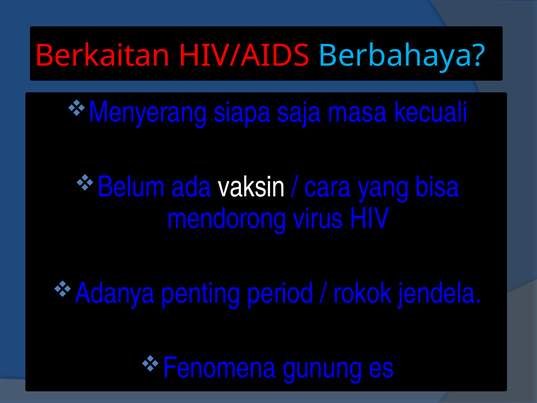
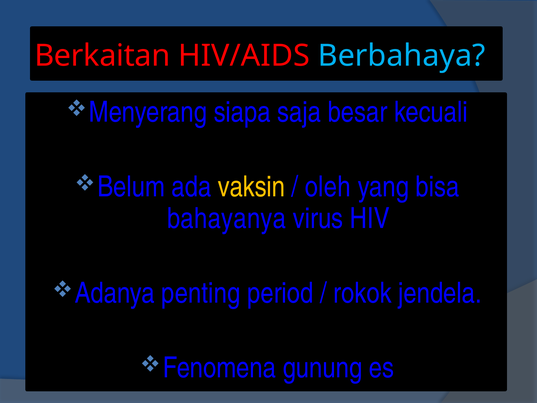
masa: masa -> besar (358, 112)
vaksin colour: white -> yellow (251, 187)
cara: cara -> oleh (328, 187)
mendorong: mendorong -> bahayanya (227, 218)
